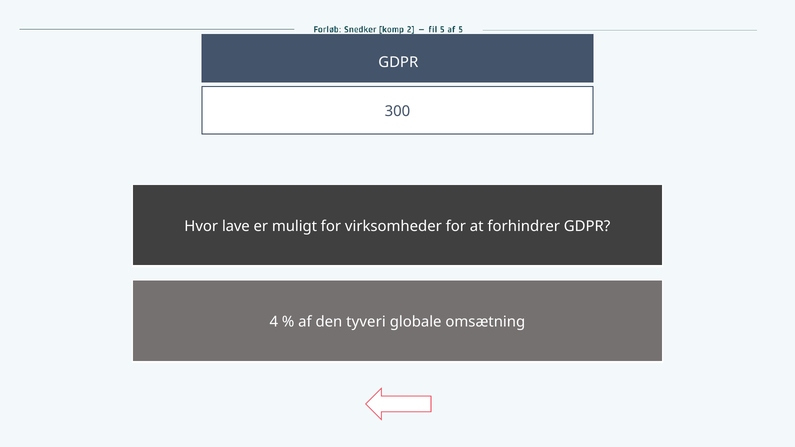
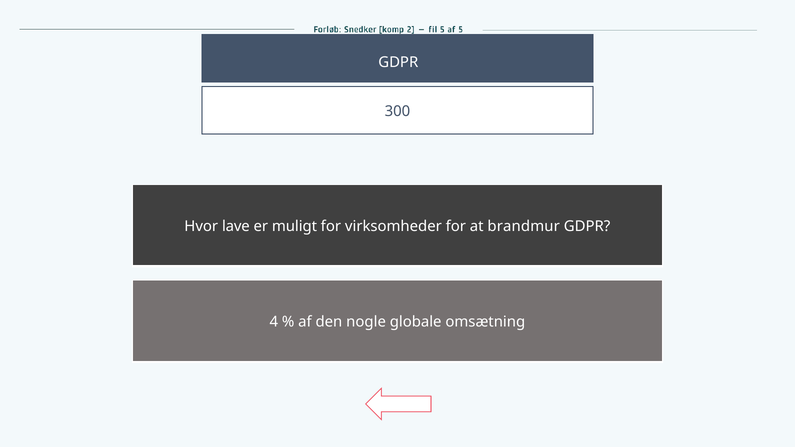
forhindrer: forhindrer -> brandmur (524, 226)
tyveri: tyveri -> nogle (366, 322)
